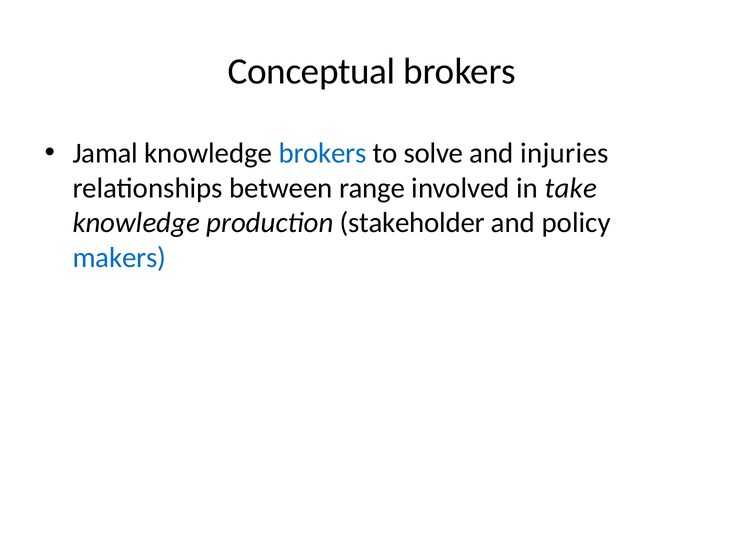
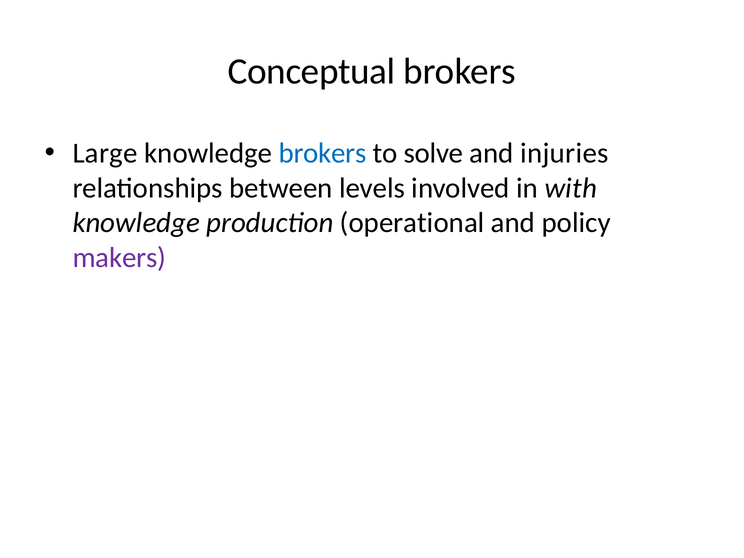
Jamal: Jamal -> Large (105, 153)
range: range -> levels (372, 188)
take: take -> with (571, 188)
stakeholder: stakeholder -> operational (412, 223)
makers colour: blue -> purple (119, 258)
